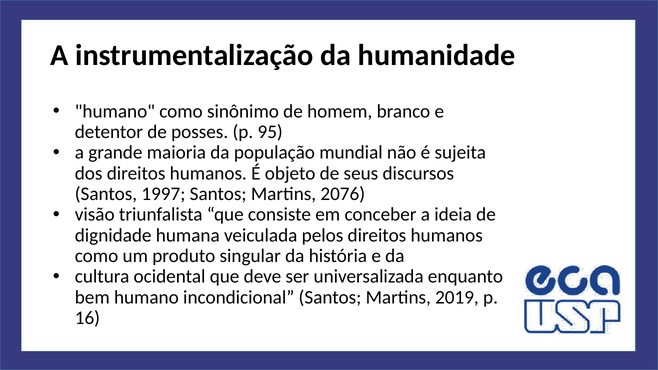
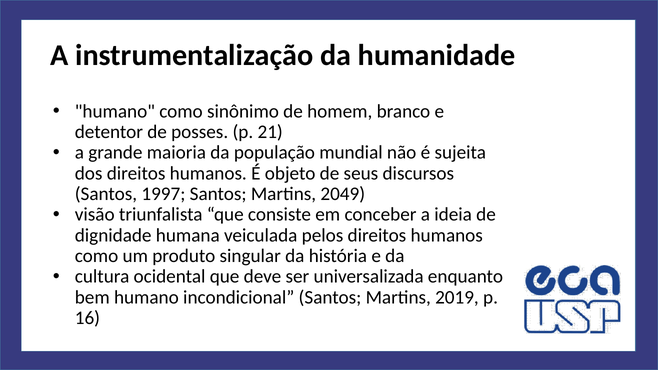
95: 95 -> 21 (270, 132)
2076: 2076 -> 2049 (343, 194)
